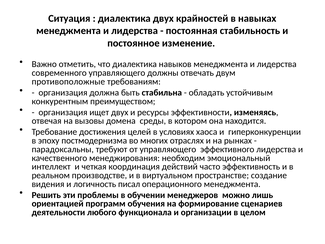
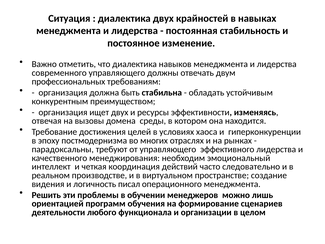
противоположные: противоположные -> профессиональных (68, 82)
эффективность: эффективность -> следовательно (251, 167)
